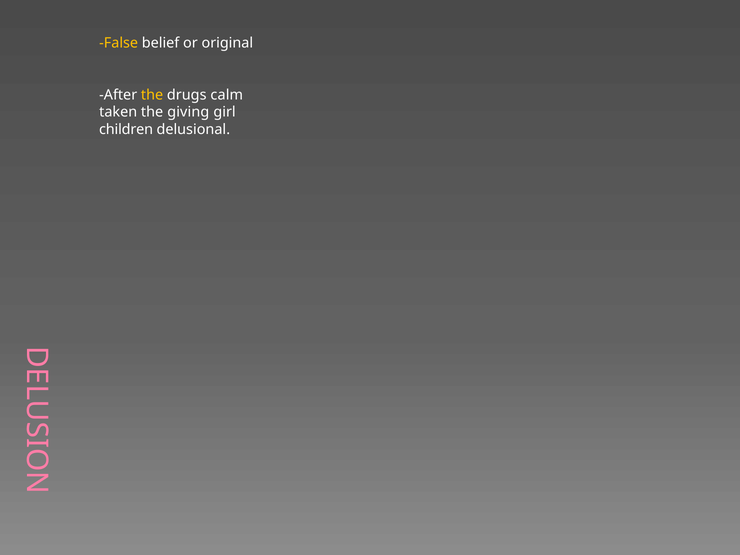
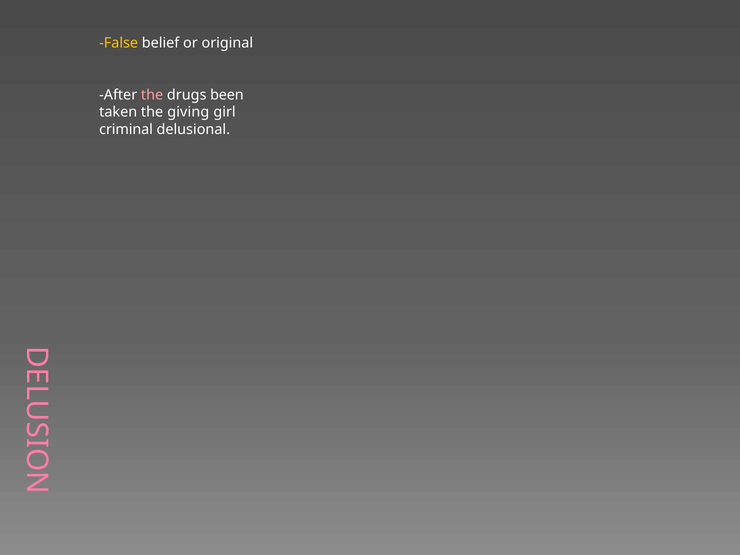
the colour: yellow -> pink (152, 95)
calm: calm -> been (227, 95)
children: children -> criminal (126, 129)
